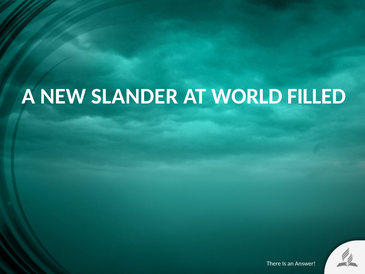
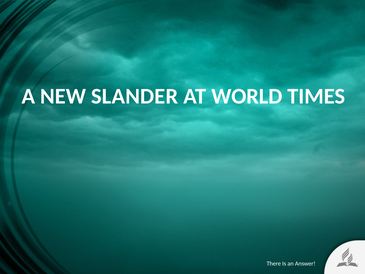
FILLED: FILLED -> TIMES (316, 96)
